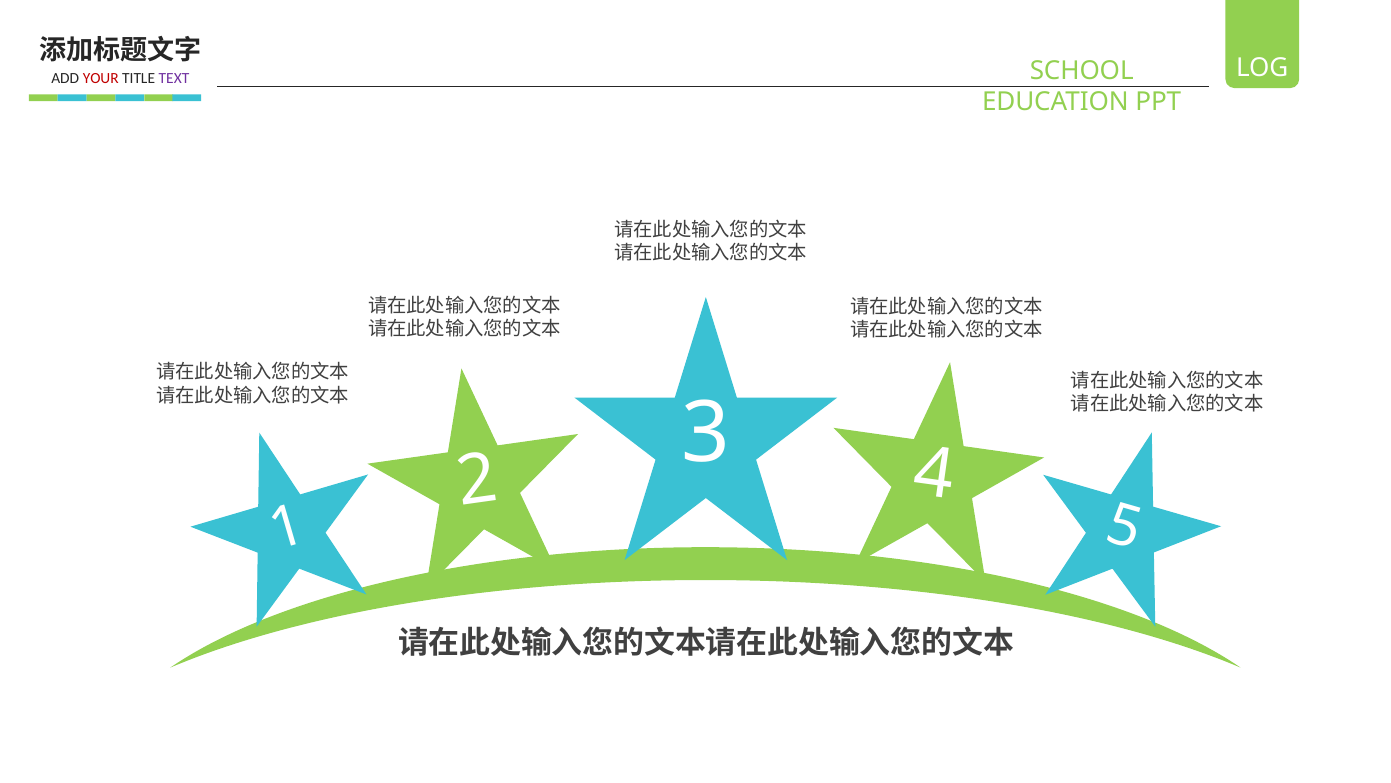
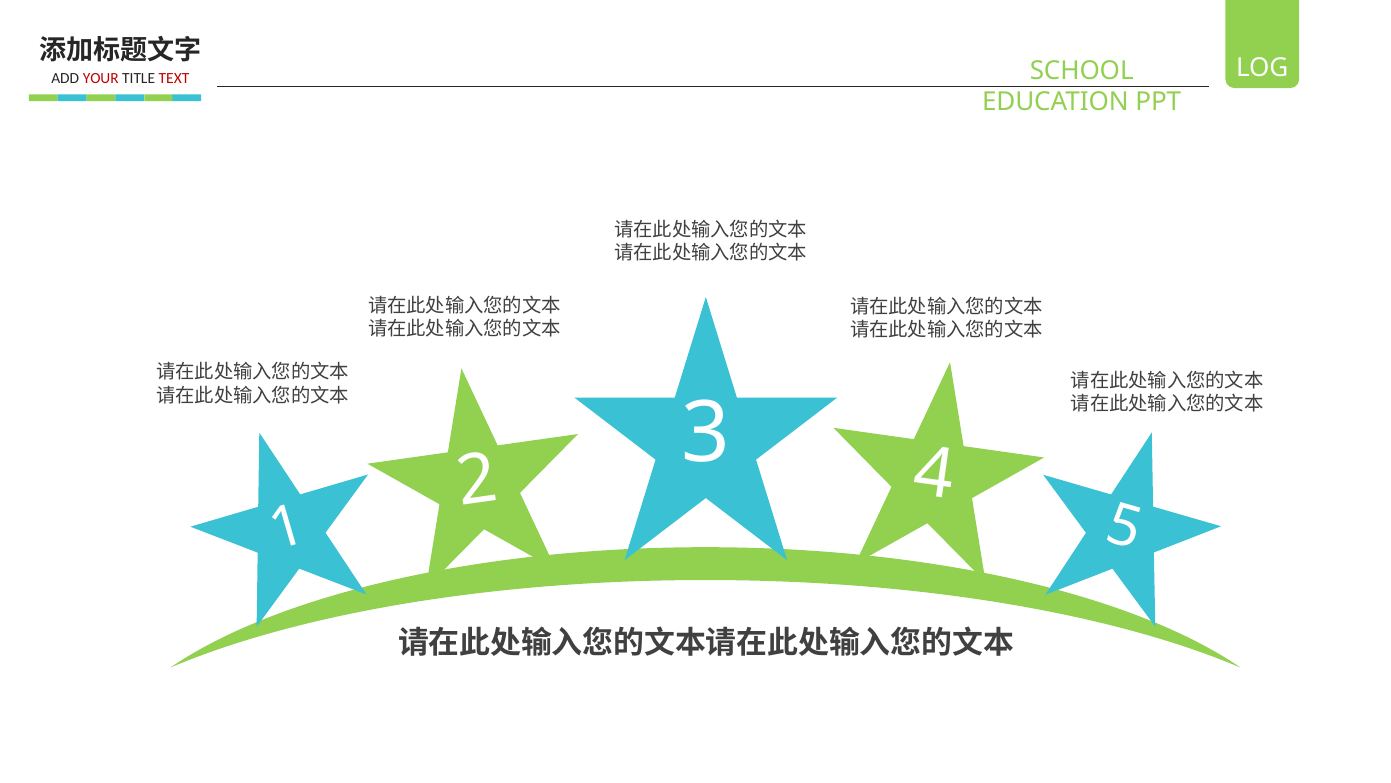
TEXT colour: purple -> red (174, 79)
